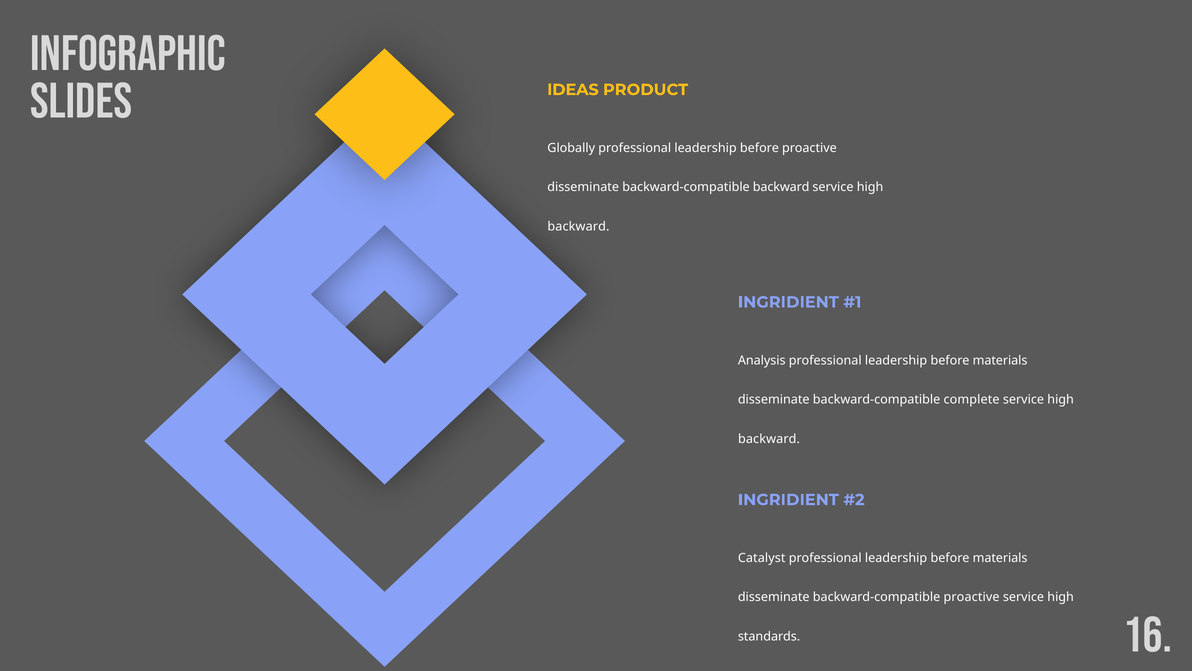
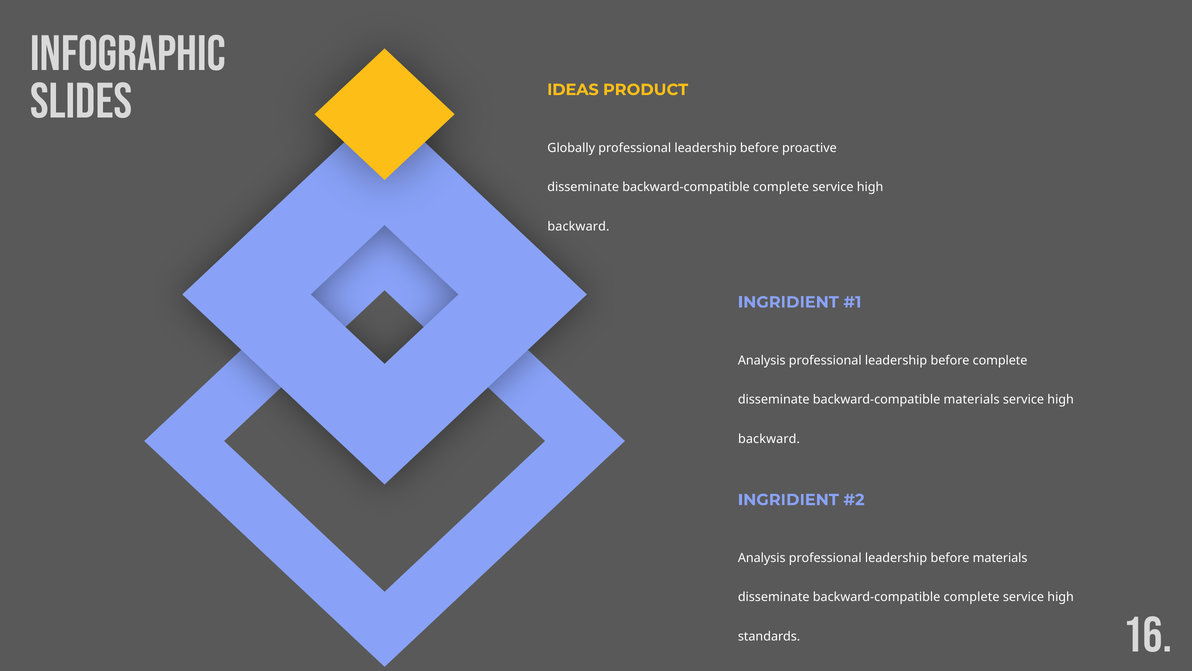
backward: backward -> complete (781, 187)
materials: materials -> complete (1000, 360)
backward-compatible complete: complete -> materials (972, 400)
Catalyst: Catalyst -> Analysis (762, 558)
proactive: proactive -> complete (972, 597)
